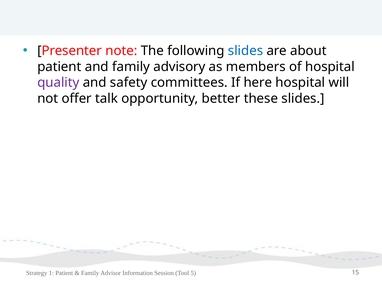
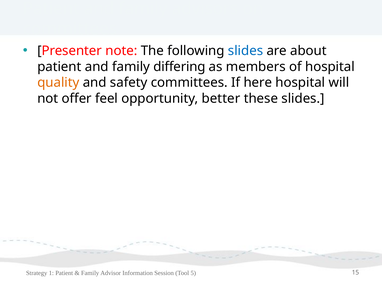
advisory: advisory -> differing (179, 67)
quality colour: purple -> orange (58, 83)
talk: talk -> feel (107, 99)
